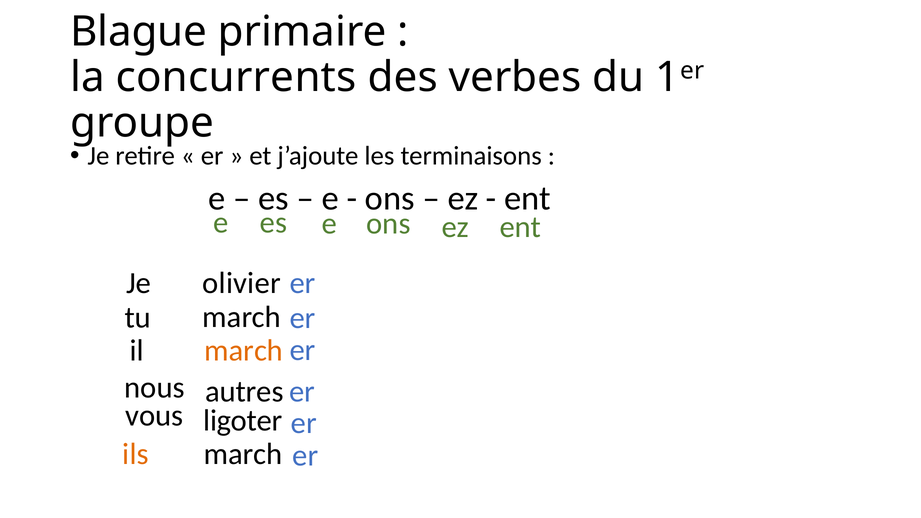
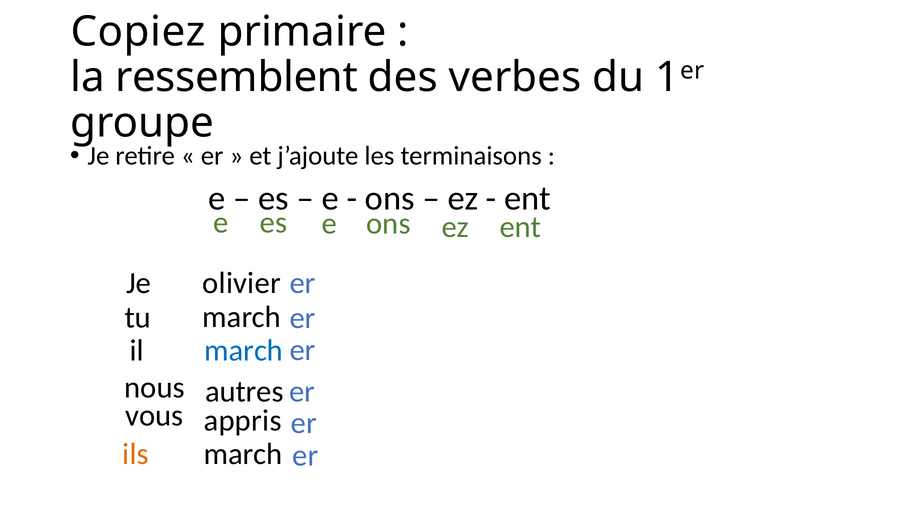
Blague: Blague -> Copiez (138, 32)
concurrents: concurrents -> ressemblent (236, 77)
march colour: orange -> blue (244, 351)
ligoter: ligoter -> appris (243, 421)
